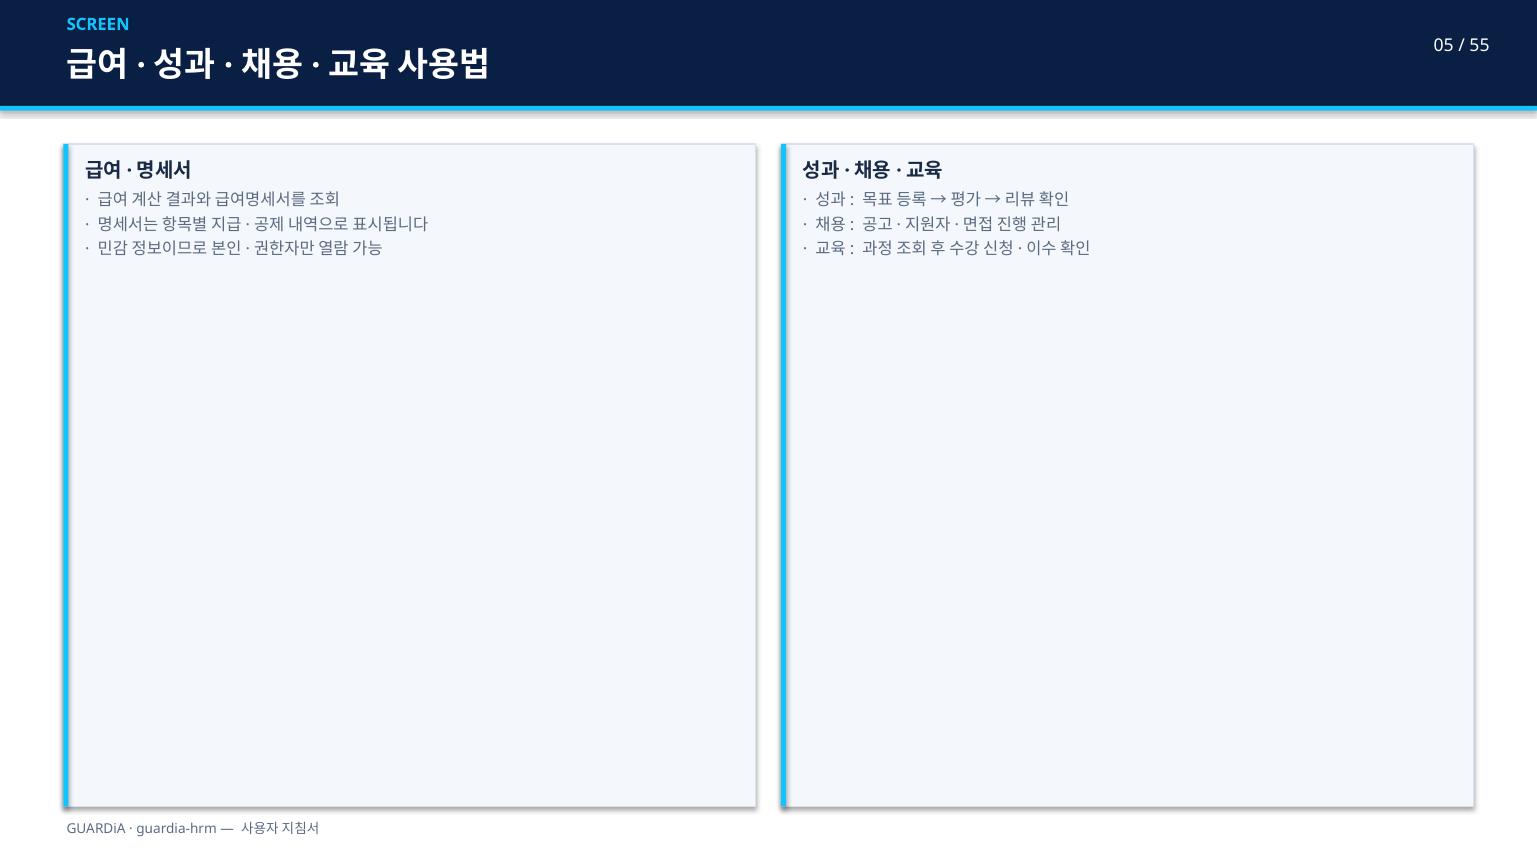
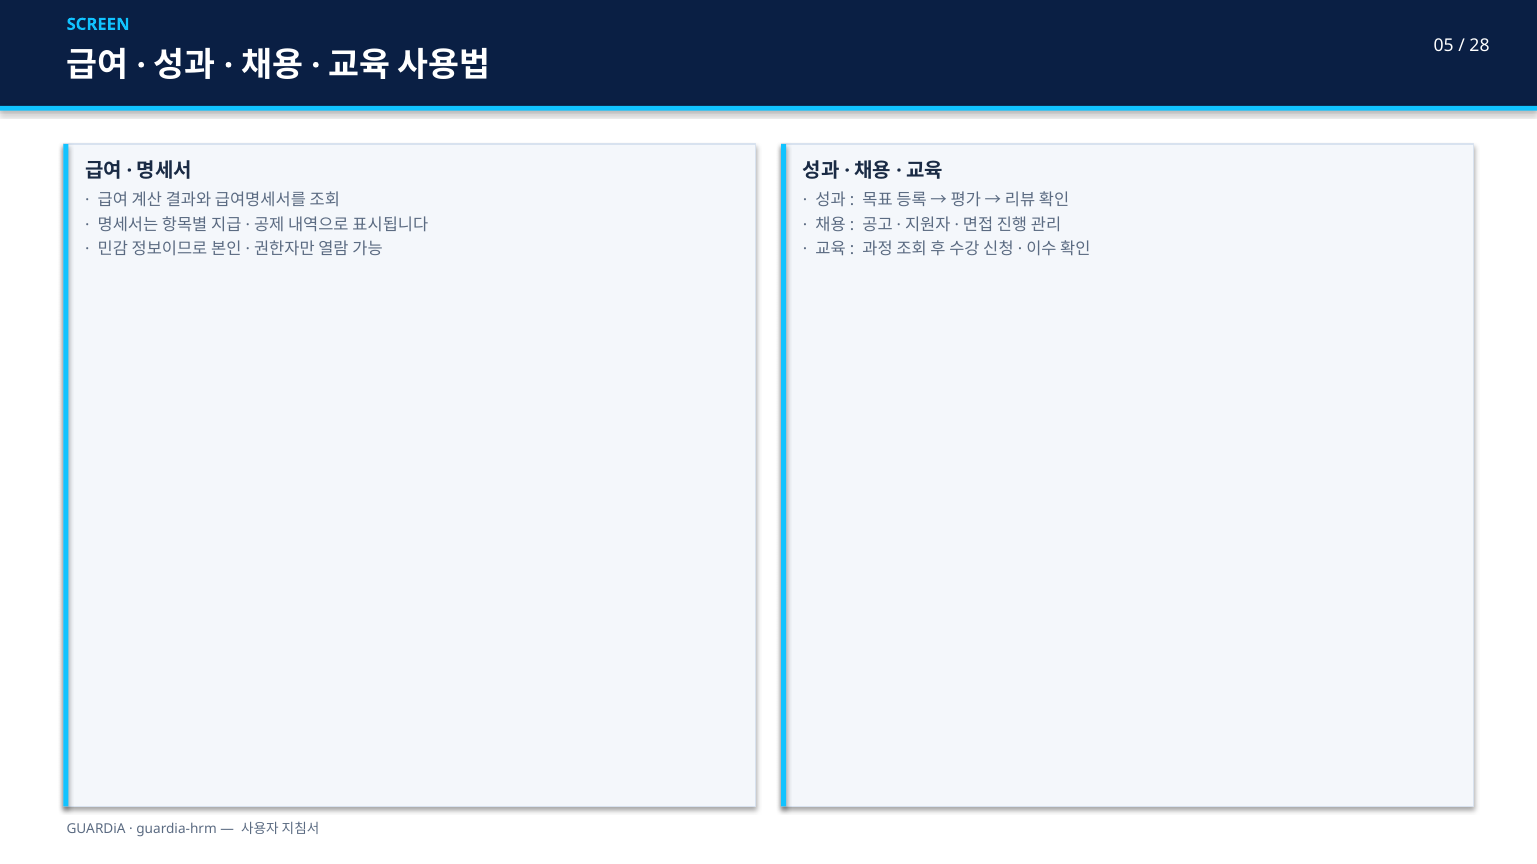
55: 55 -> 28 (1480, 46)
